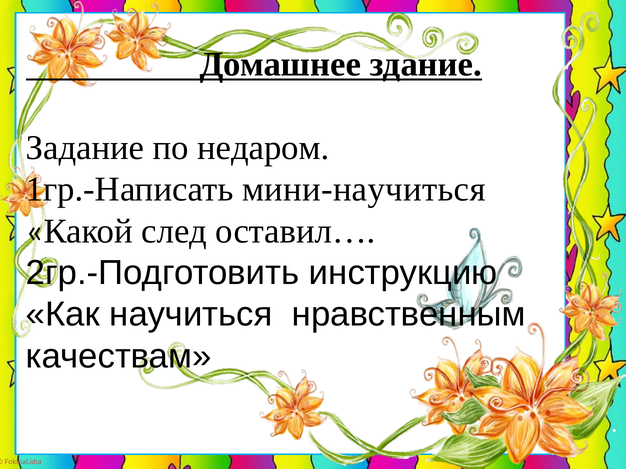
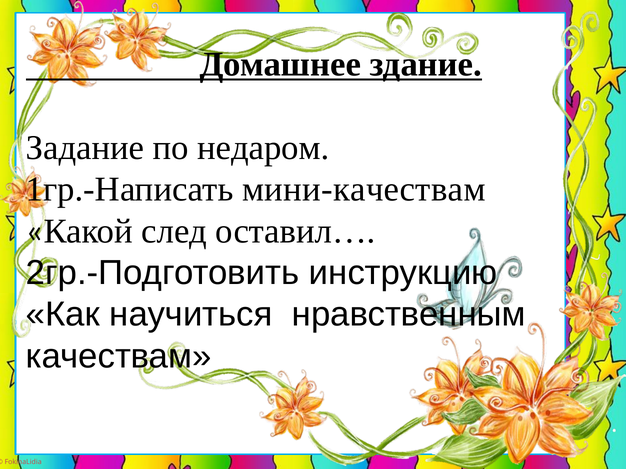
мини-научиться: мини-научиться -> мини-качествам (364, 190)
